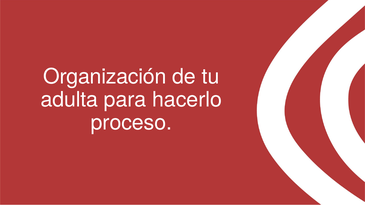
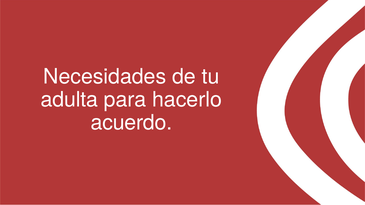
Organización: Organización -> Necesidades (105, 77)
proceso: proceso -> acuerdo (131, 123)
